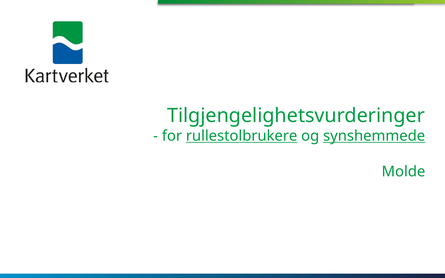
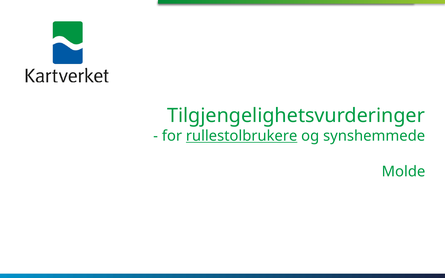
synshemmede underline: present -> none (374, 136)
